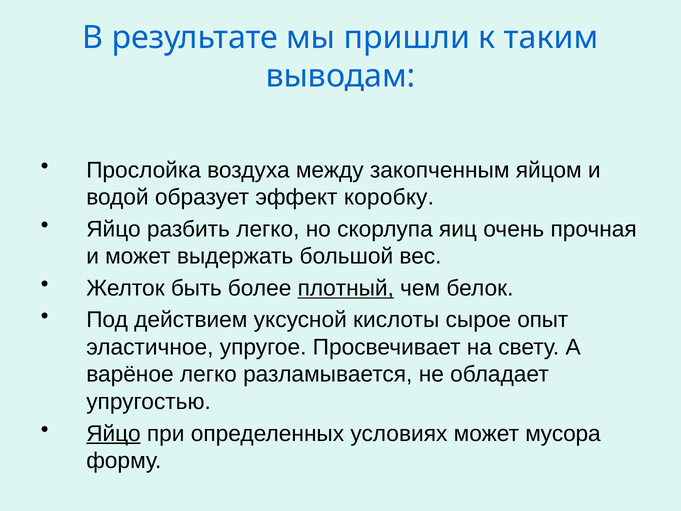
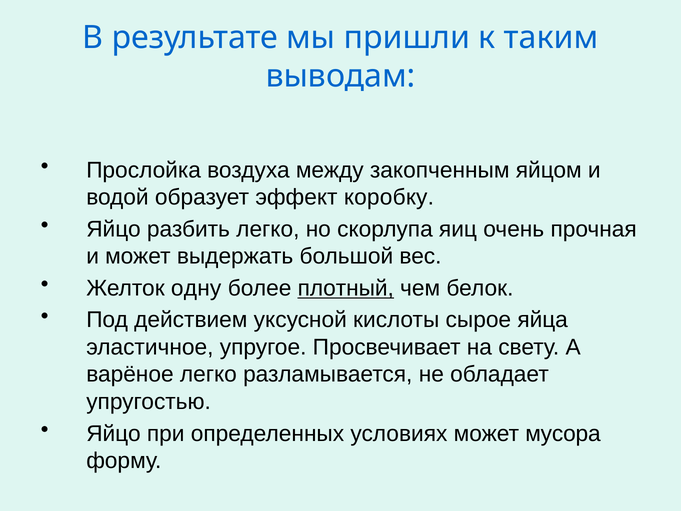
быть: быть -> одну (196, 288)
опыт: опыт -> яйца (543, 320)
Яйцо underline: present -> none (113, 433)
